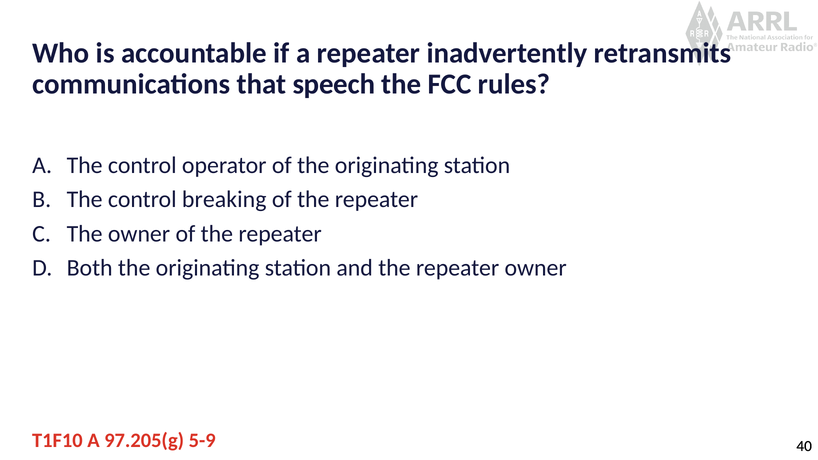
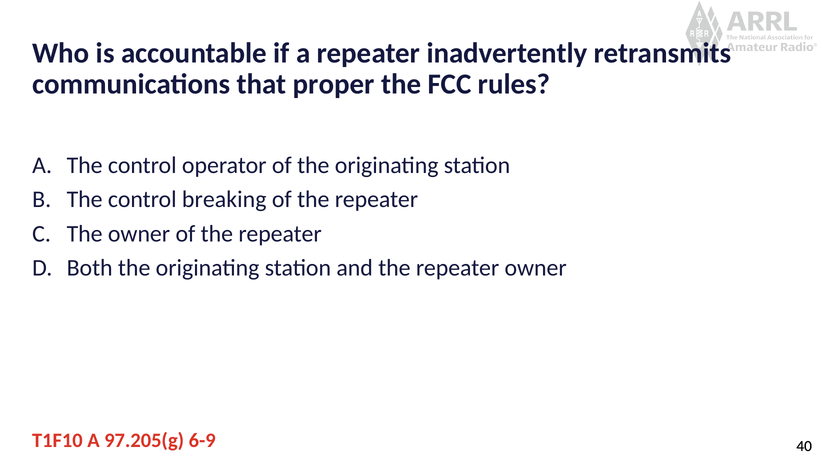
speech: speech -> proper (334, 84)
5-9: 5-9 -> 6-9 (202, 441)
